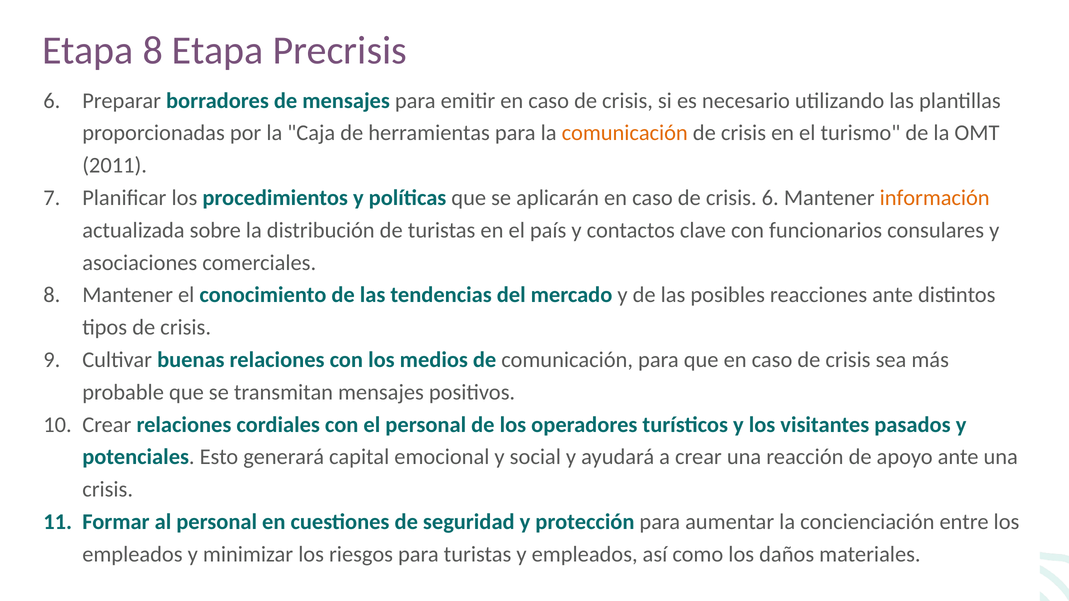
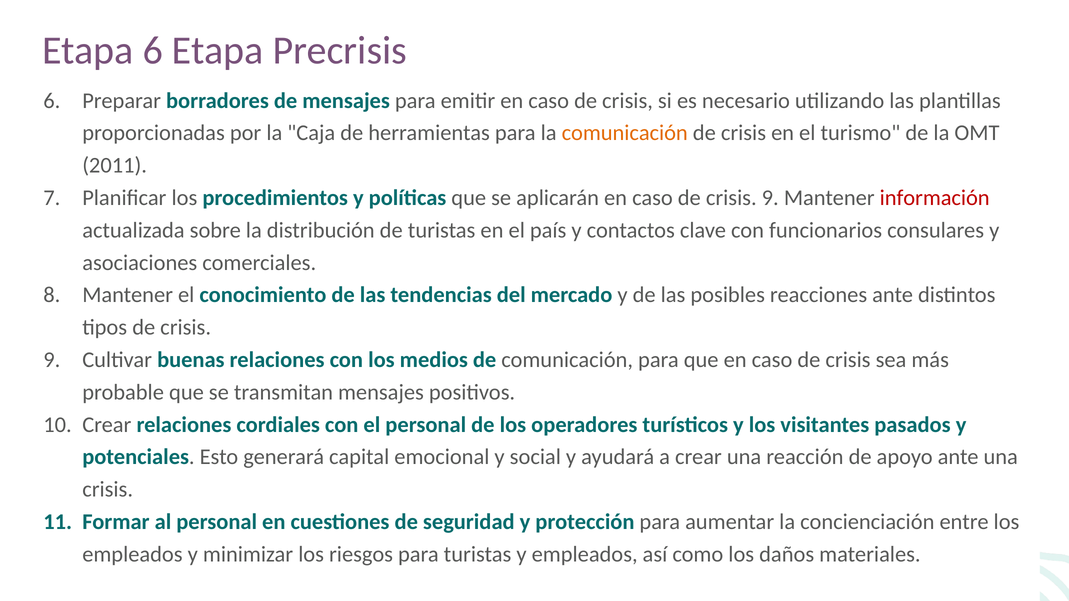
Etapa 8: 8 -> 6 (153, 51)
caso de crisis 6: 6 -> 9 (770, 198)
información colour: orange -> red (935, 198)
